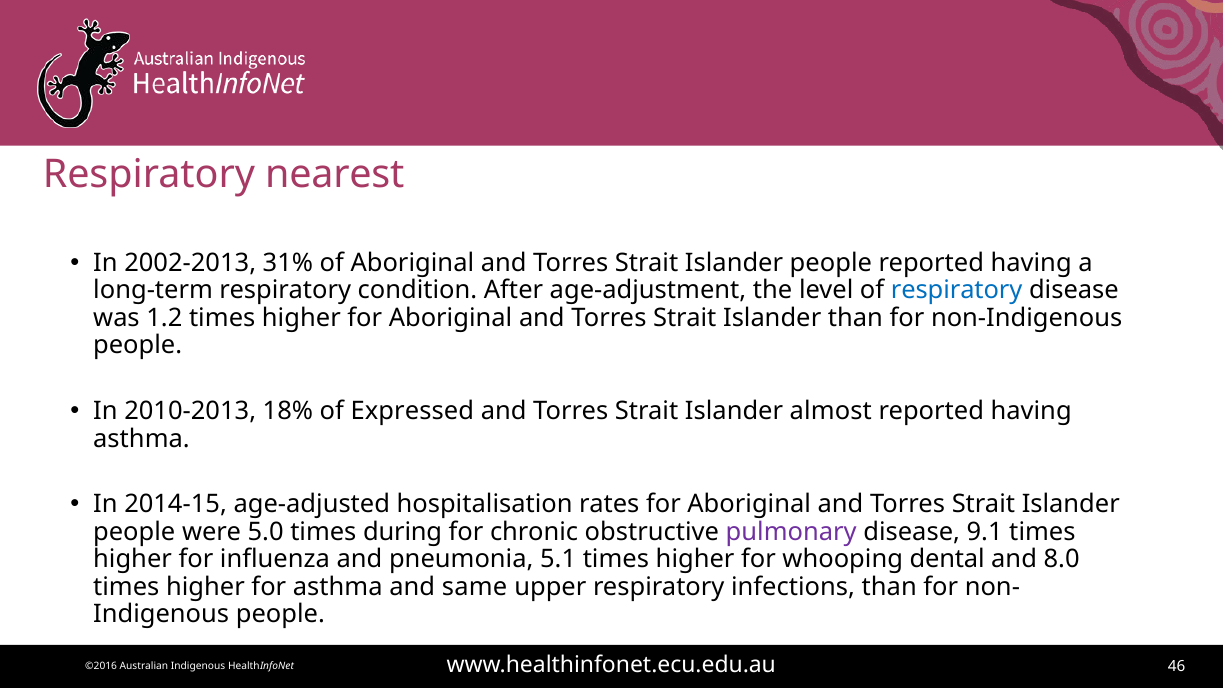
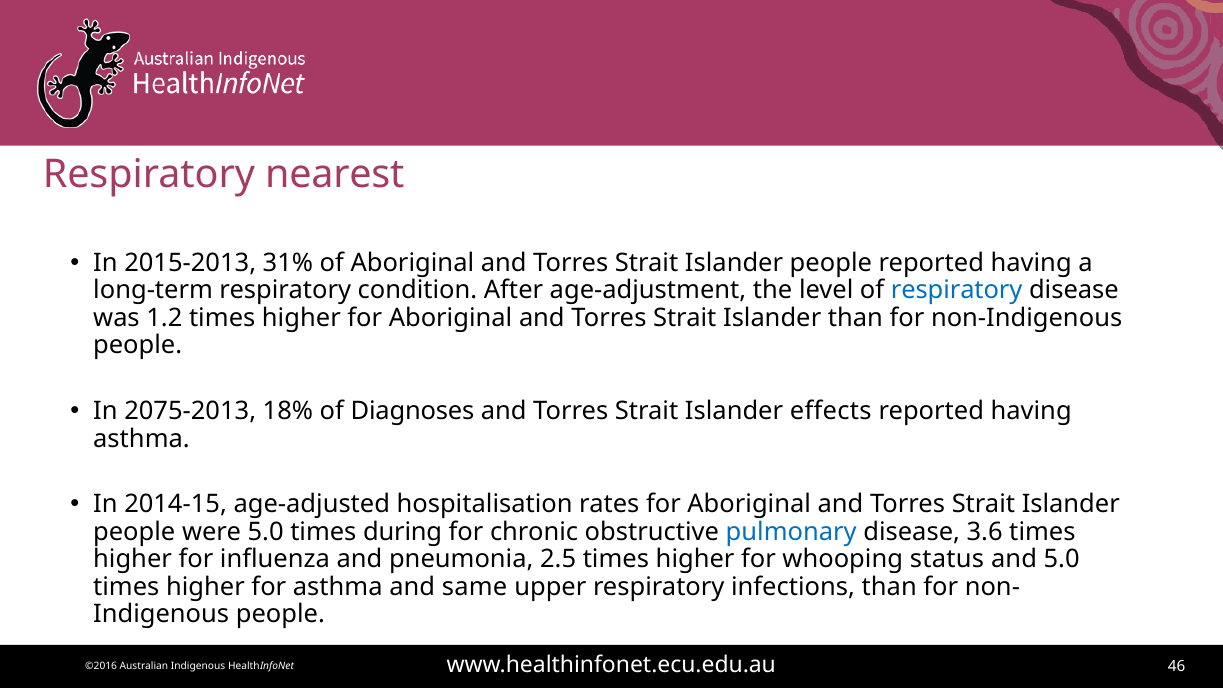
2002-2013: 2002-2013 -> 2015-2013 (190, 263)
2010-2013: 2010-2013 -> 2075-2013 (190, 411)
Expressed: Expressed -> Diagnoses (412, 411)
almost: almost -> effects (831, 411)
pulmonary colour: purple -> blue (791, 532)
9.1: 9.1 -> 3.6 (985, 532)
5.1: 5.1 -> 2.5 (558, 559)
dental: dental -> status (947, 559)
and 8.0: 8.0 -> 5.0 (1062, 559)
